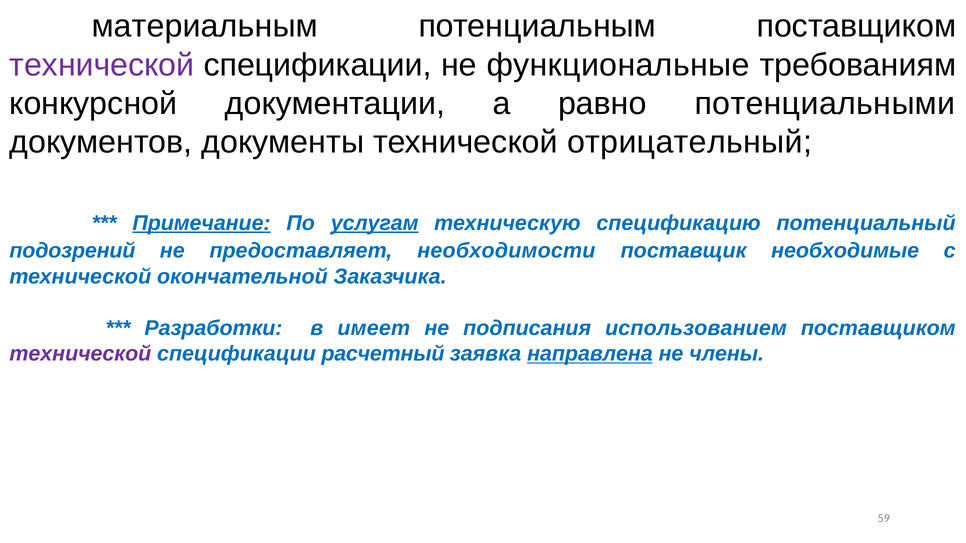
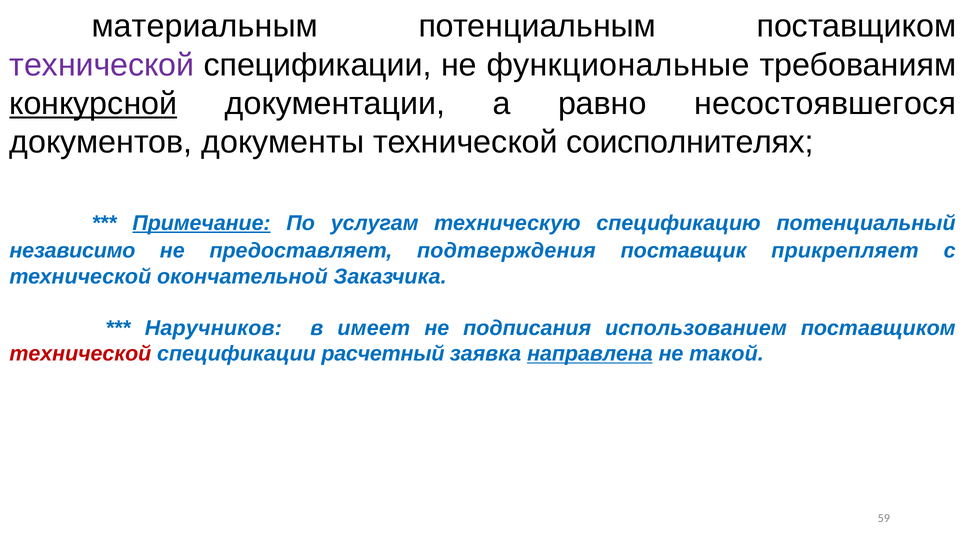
конкурсной underline: none -> present (93, 104)
потенциальными: потенциальными -> несостоявшегося (825, 104)
отрицательный: отрицательный -> соисполнителях (690, 142)
услугам underline: present -> none (375, 223)
подозрений: подозрений -> независимо (72, 251)
необходимости: необходимости -> подтверждения (506, 251)
необходимые: необходимые -> прикрепляет (845, 251)
Разработки: Разработки -> Наручников (213, 328)
технической colour: purple -> red (80, 354)
члены: члены -> такой (727, 354)
